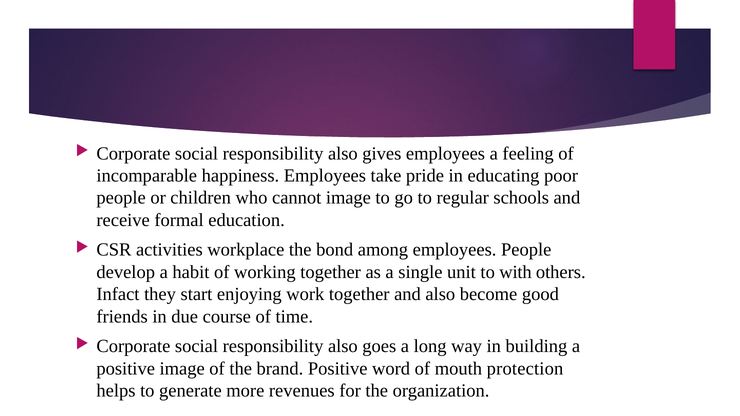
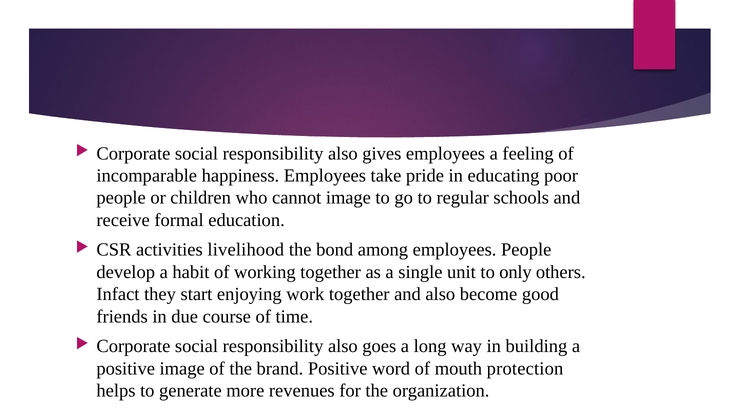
workplace: workplace -> livelihood (246, 250)
with: with -> only (515, 272)
